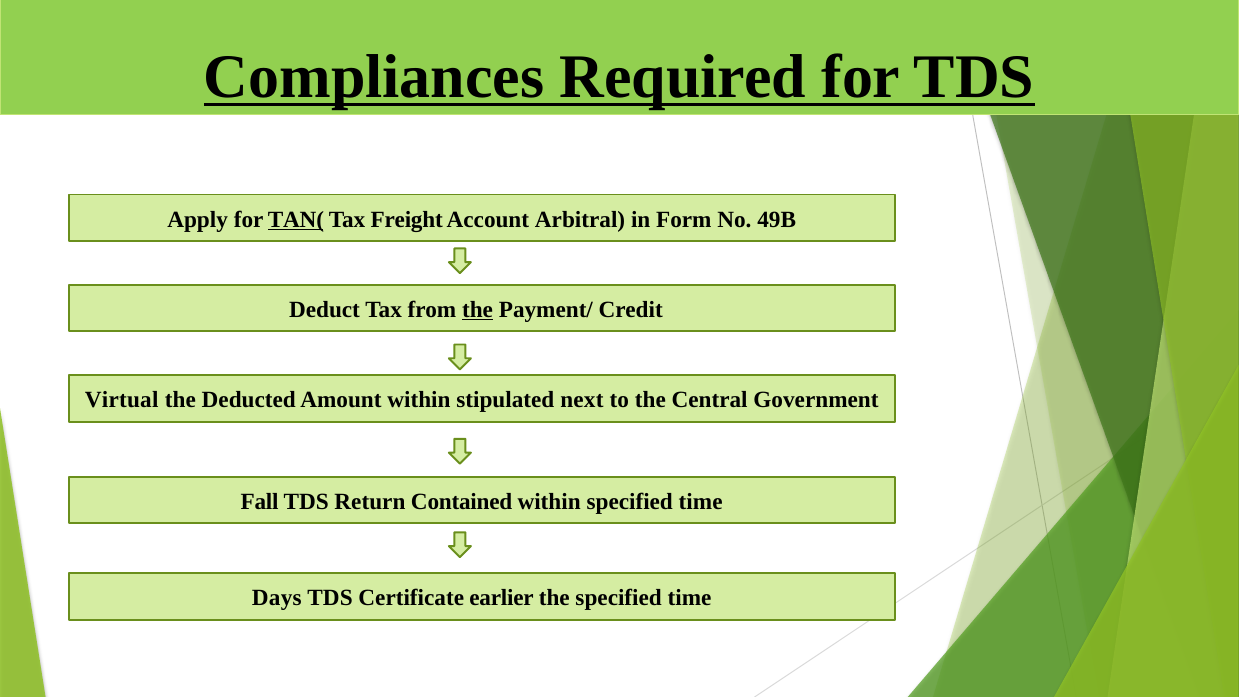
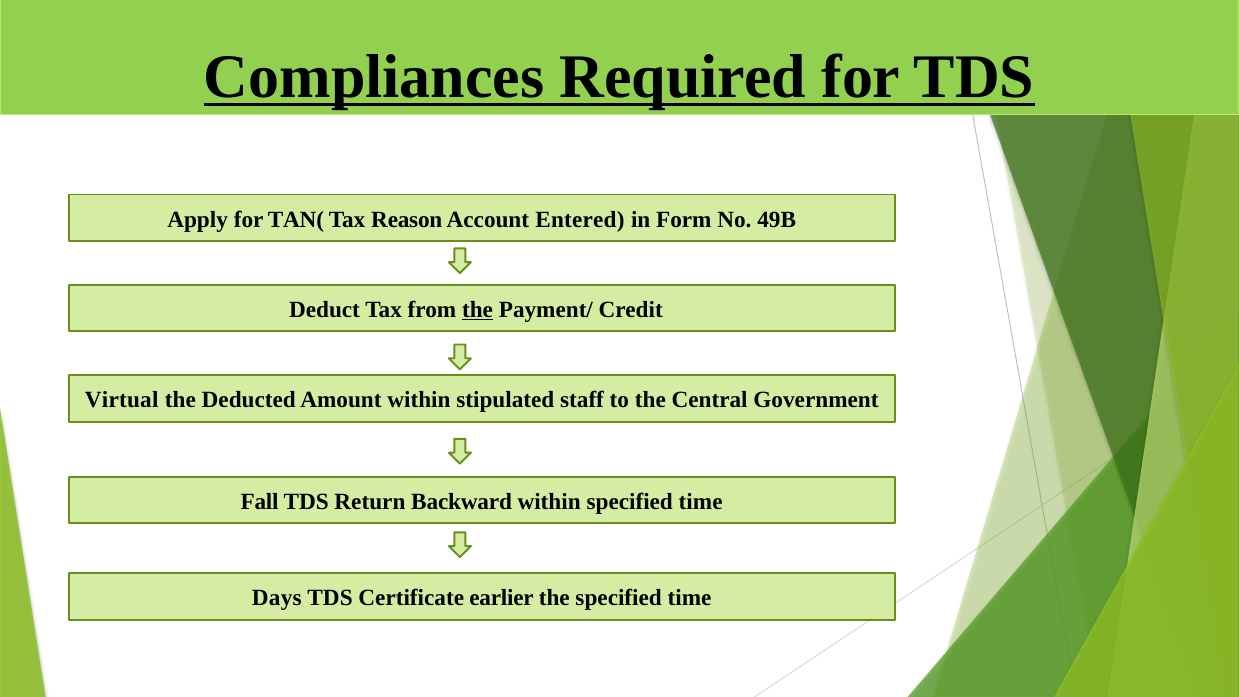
TAN( underline: present -> none (296, 219)
Freight: Freight -> Reason (407, 219)
Arbitral: Arbitral -> Entered (580, 219)
next: next -> staff (582, 400)
Contained: Contained -> Backward (462, 501)
